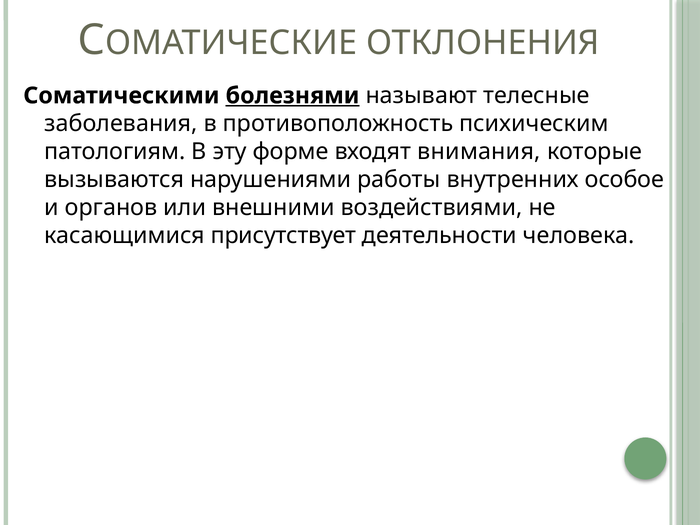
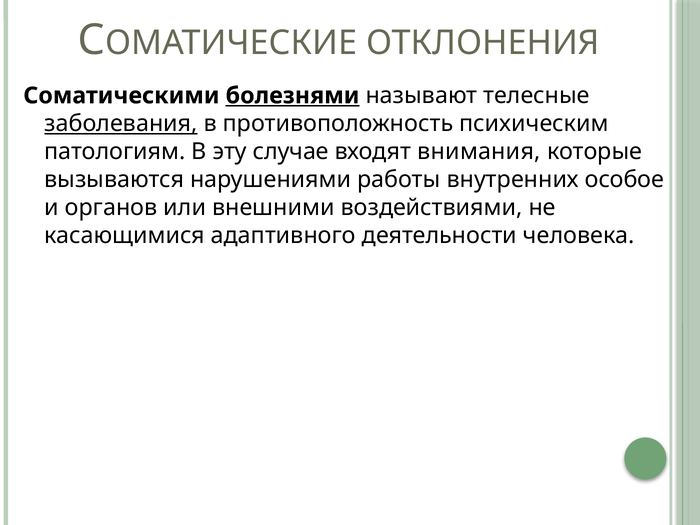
заболевания underline: none -> present (121, 124)
форме: форме -> случае (291, 152)
присутствует: присутствует -> адаптивного (283, 236)
